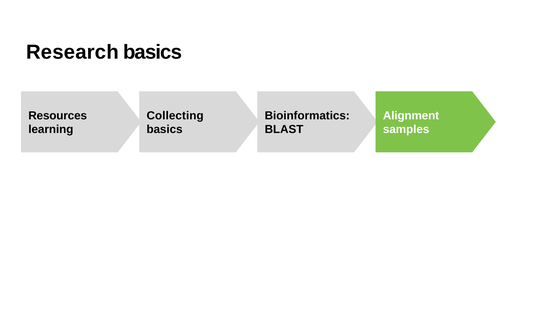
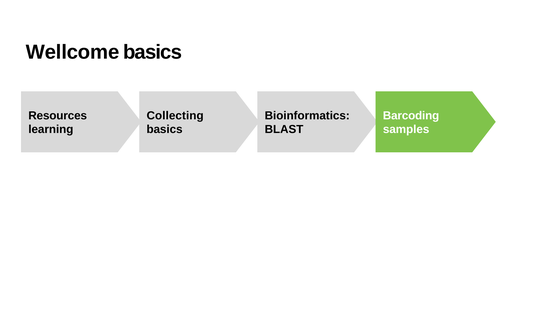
Research: Research -> Wellcome (73, 52)
Alignment: Alignment -> Barcoding (411, 115)
